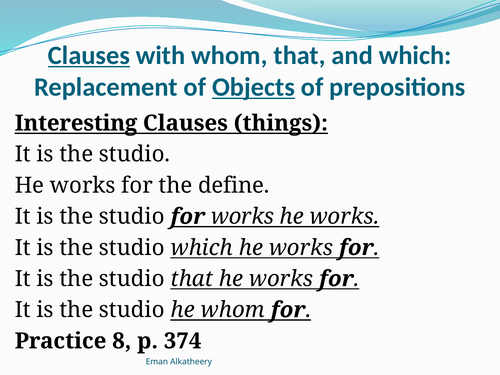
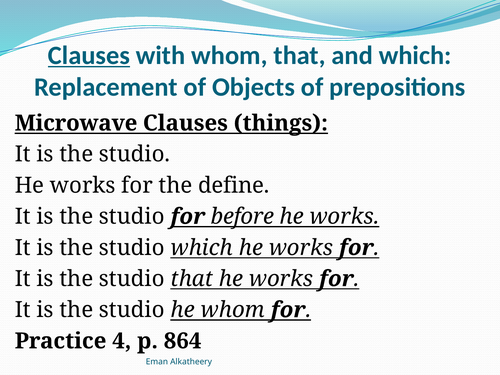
Objects underline: present -> none (253, 87)
Interesting: Interesting -> Microwave (76, 123)
for works: works -> before (242, 217)
8: 8 -> 4 (122, 341)
374: 374 -> 864 (183, 341)
